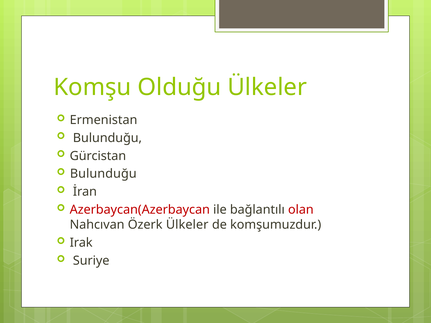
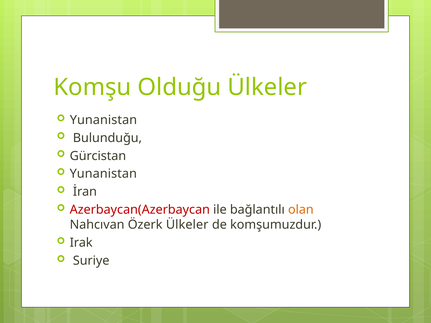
Ermenistan: Ermenistan -> Yunanistan (103, 120)
Bulunduğu: Bulunduğu -> Yunanistan (103, 174)
olan colour: red -> orange (301, 210)
